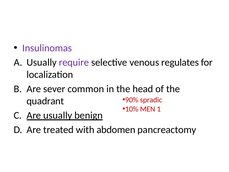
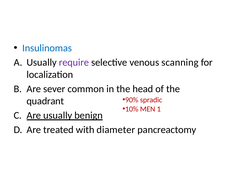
Insulinomas colour: purple -> blue (47, 48)
regulates: regulates -> scanning (180, 62)
abdomen: abdomen -> diameter (116, 129)
